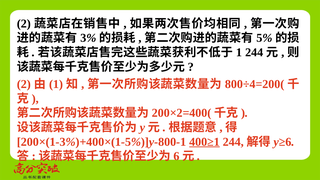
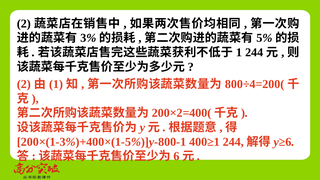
400≥1 underline: present -> none (204, 142)
